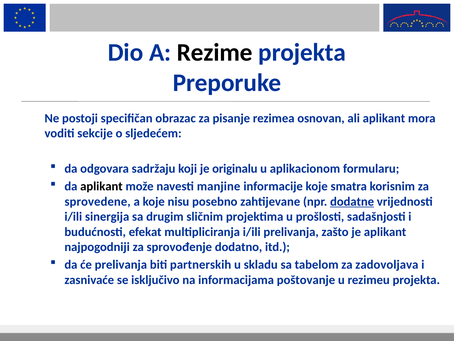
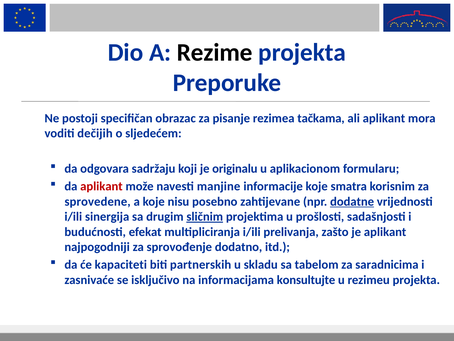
osnovan: osnovan -> tačkama (321, 118)
sekcije: sekcije -> dečijih (95, 133)
aplikant colour: black -> red (101, 186)
sličnim underline: none -> present (205, 216)
će prelivanja: prelivanja -> kapaciteti (121, 264)
zadovoljava: zadovoljava -> saradnicima (387, 264)
poštovanje: poštovanje -> konsultujte (306, 280)
